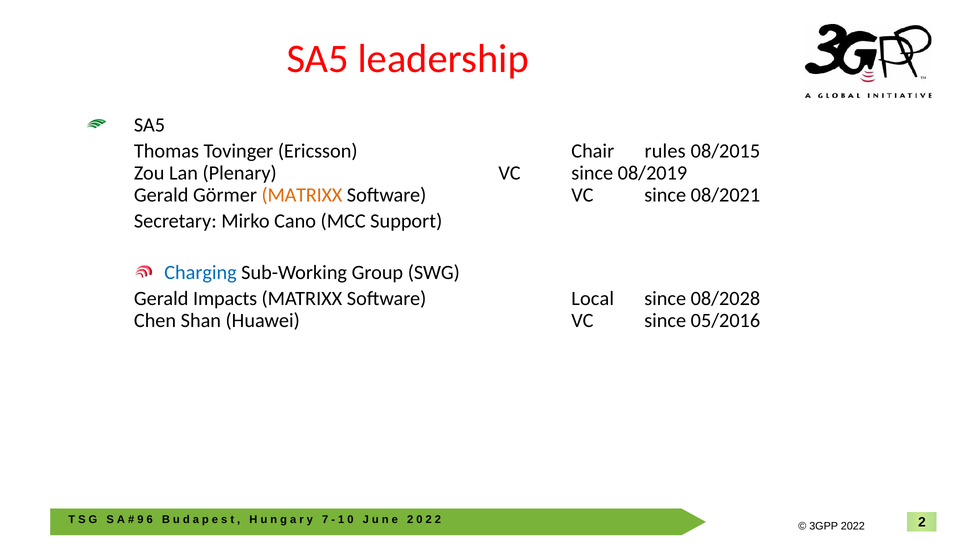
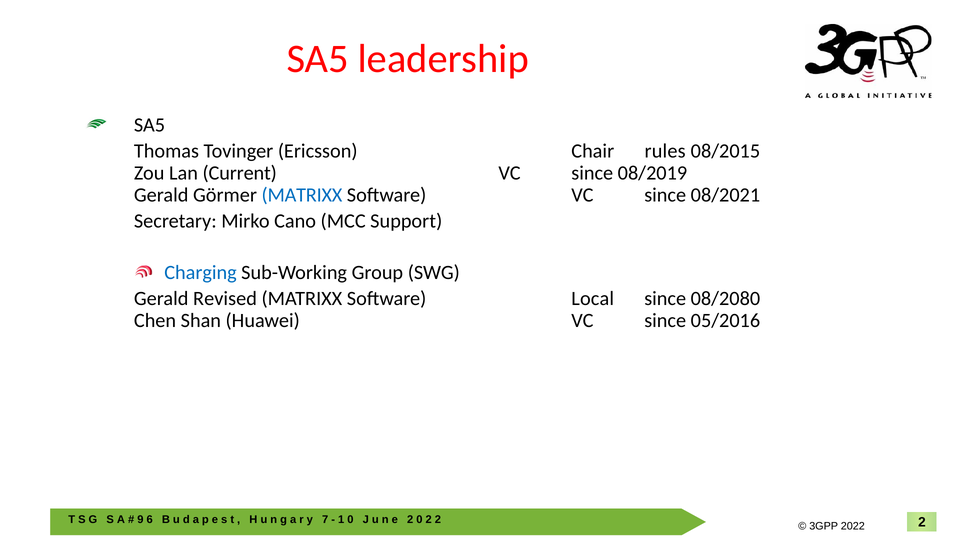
Plenary: Plenary -> Current (240, 173)
MATRIXX colour: orange -> blue (302, 195)
Impacts: Impacts -> Revised (225, 299)
08/2028: 08/2028 -> 08/2080 (725, 299)
